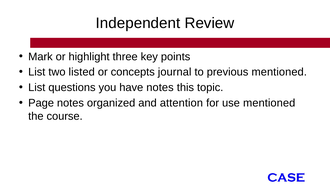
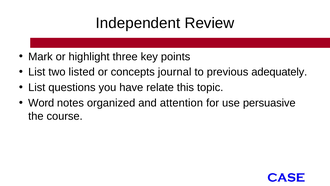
previous mentioned: mentioned -> adequately (279, 72)
have notes: notes -> relate (160, 87)
Page: Page -> Word (41, 103)
use mentioned: mentioned -> persuasive (269, 103)
